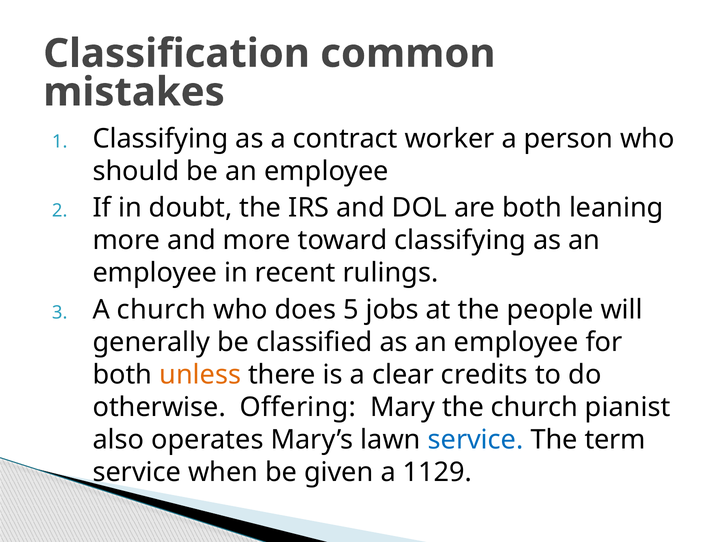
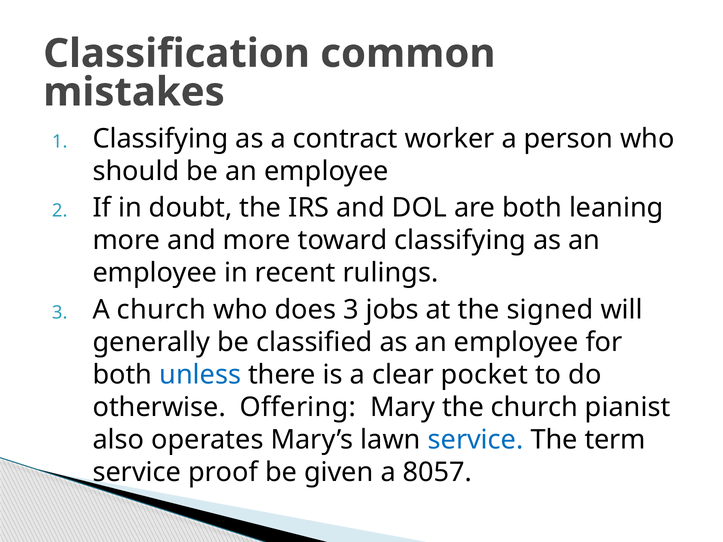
does 5: 5 -> 3 (351, 310)
people: people -> signed (550, 310)
unless colour: orange -> blue (200, 375)
credits: credits -> pocket (484, 375)
when: when -> proof (223, 473)
1129: 1129 -> 8057 (437, 473)
